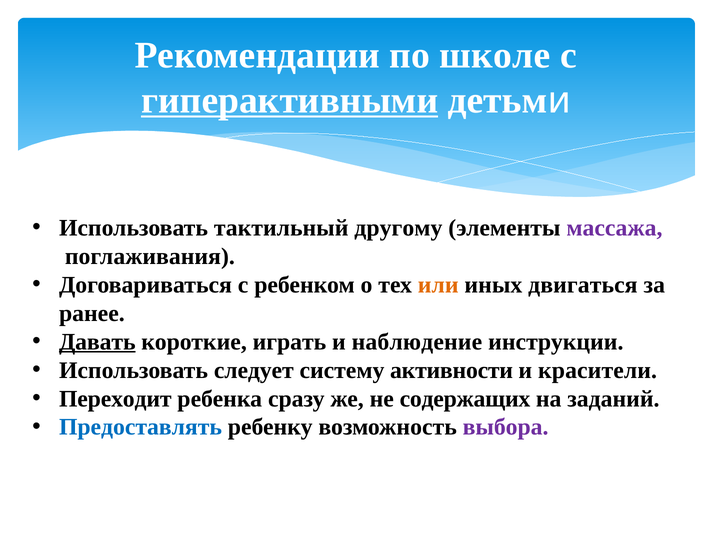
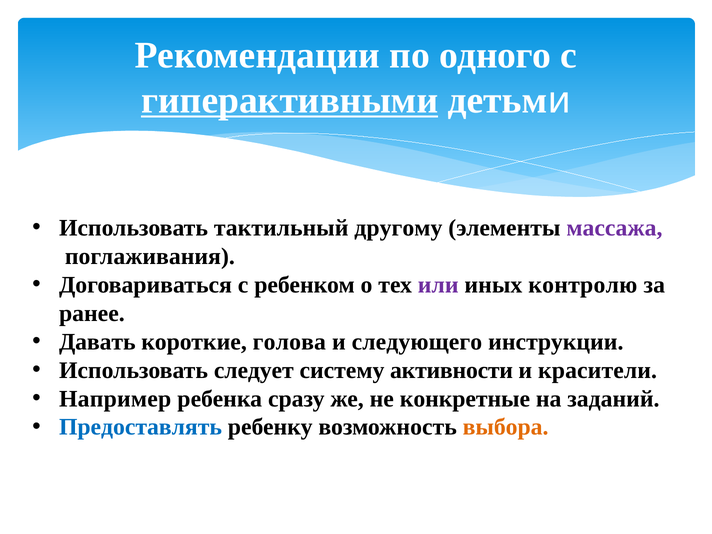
школе: школе -> одного (495, 55)
или colour: orange -> purple (438, 285)
двигаться: двигаться -> контролю (583, 285)
Давать underline: present -> none (97, 342)
играть: играть -> голова (289, 342)
наблюдение: наблюдение -> следующего (417, 342)
Переходит: Переходит -> Например (115, 399)
содержащих: содержащих -> конкретные (465, 399)
выбора colour: purple -> orange (506, 427)
